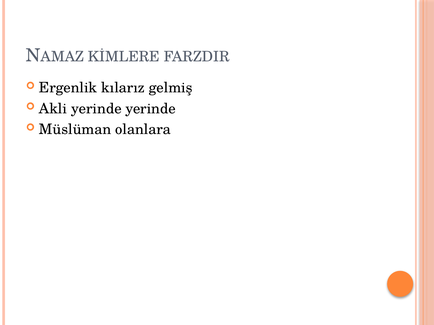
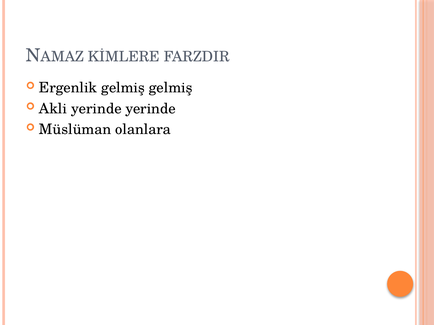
Ergenlik kılarız: kılarız -> gelmiş (123, 88)
